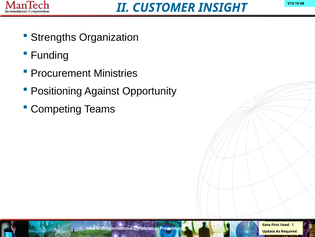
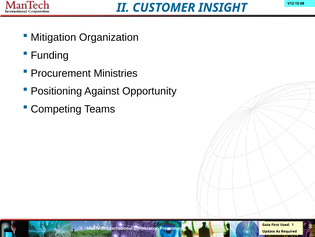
Strengths: Strengths -> Mitigation (53, 37)
